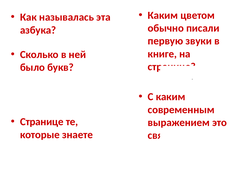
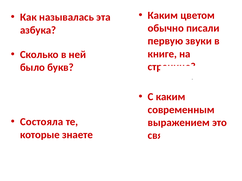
Странице: Странице -> Состояла (42, 122)
